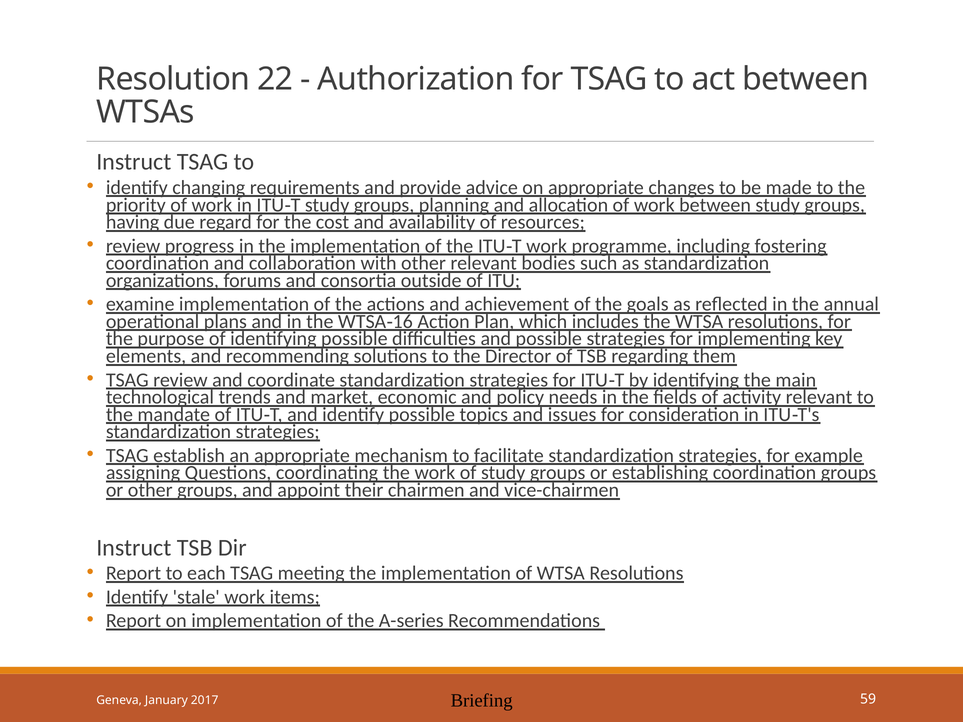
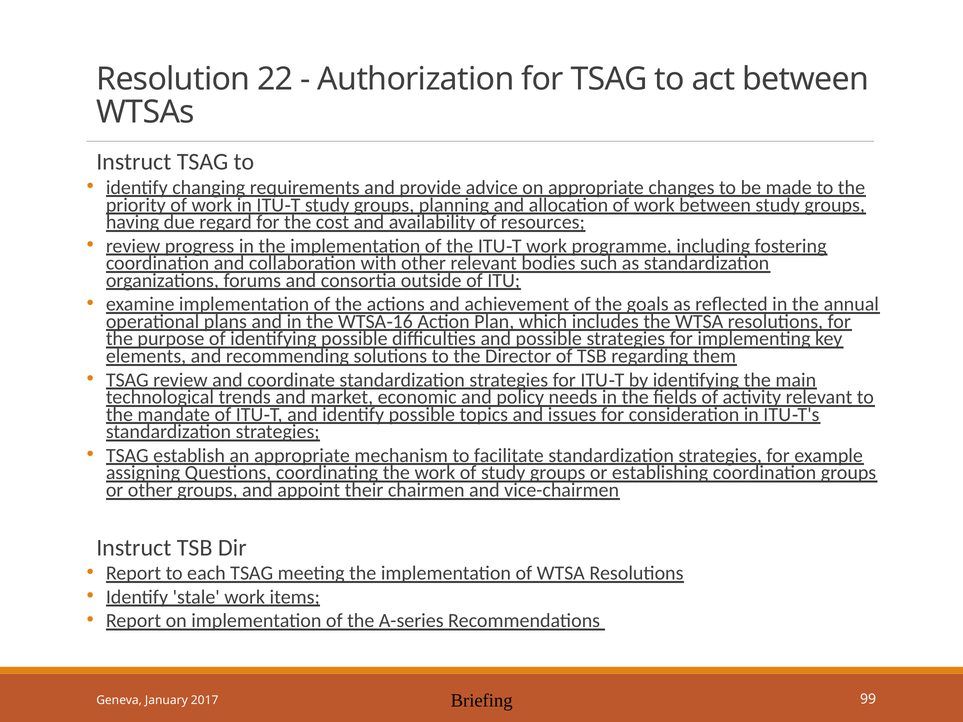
59: 59 -> 99 (868, 699)
